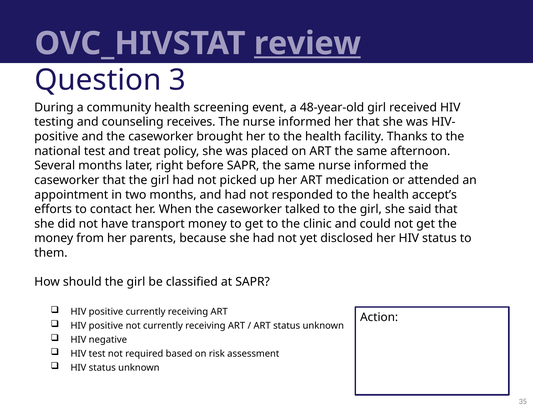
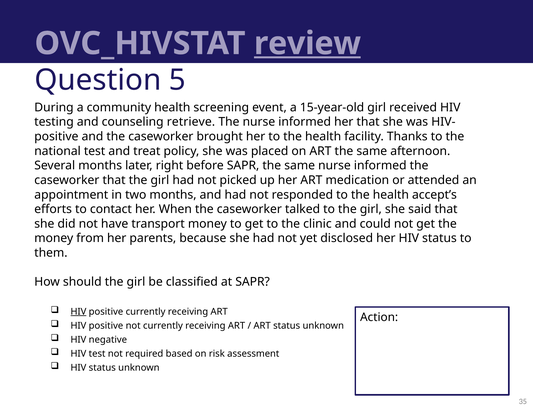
3: 3 -> 5 (177, 80)
48-year-old: 48-year-old -> 15-year-old (332, 107)
receives: receives -> retrieve (191, 122)
HIV underline: none -> present (78, 312)
